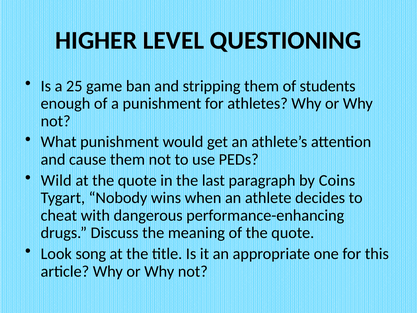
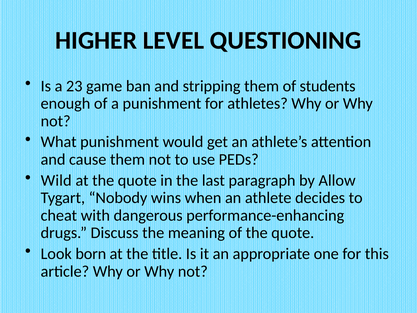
25: 25 -> 23 (74, 86)
Coins: Coins -> Allow (337, 180)
song: song -> born (91, 254)
